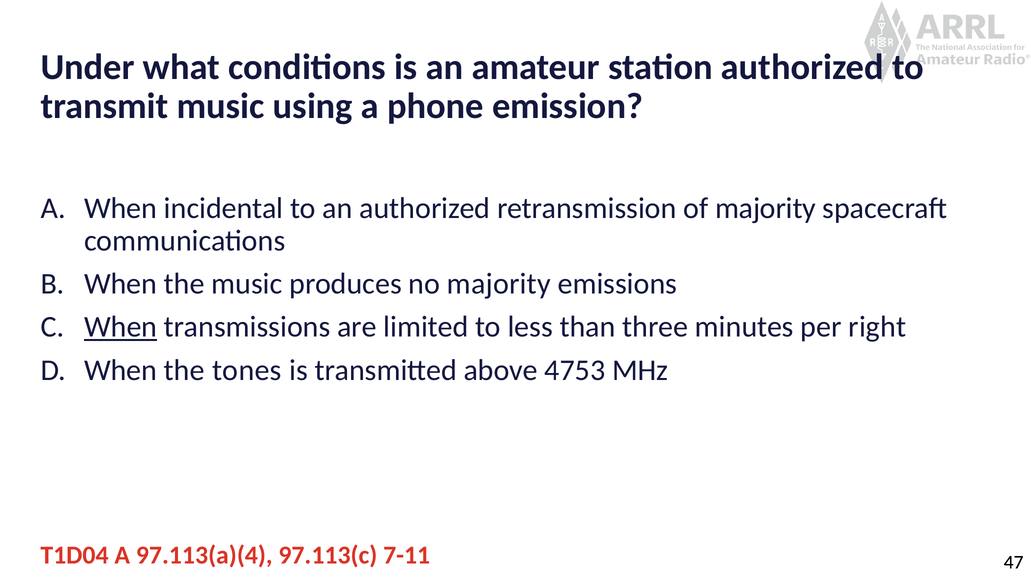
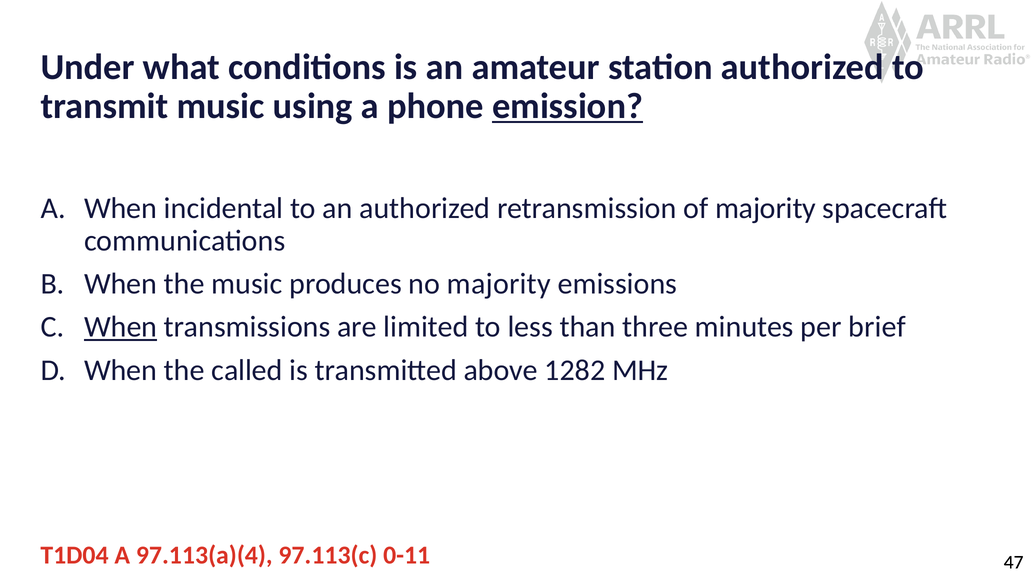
emission underline: none -> present (568, 106)
right: right -> brief (877, 327)
tones: tones -> called (247, 370)
4753: 4753 -> 1282 (575, 370)
7-11: 7-11 -> 0-11 (407, 555)
